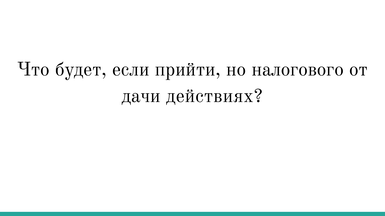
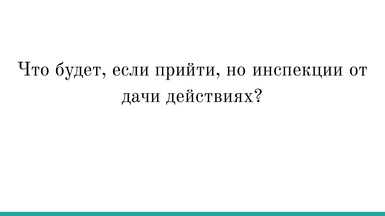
налогового: налогового -> инспекции (298, 70)
